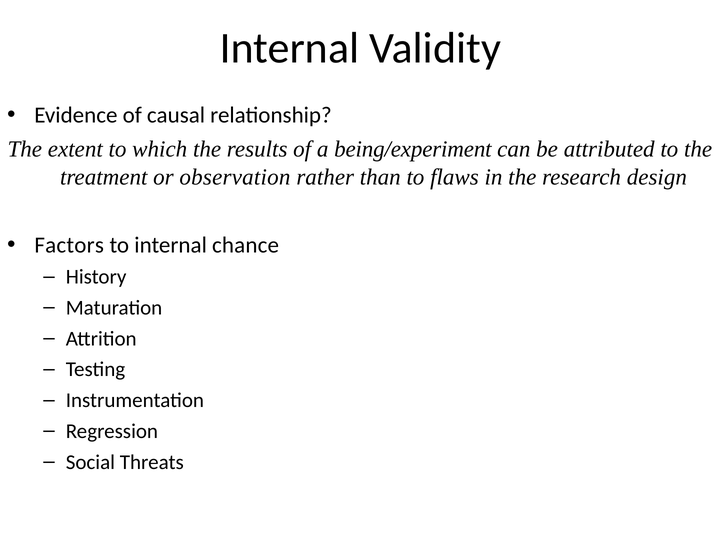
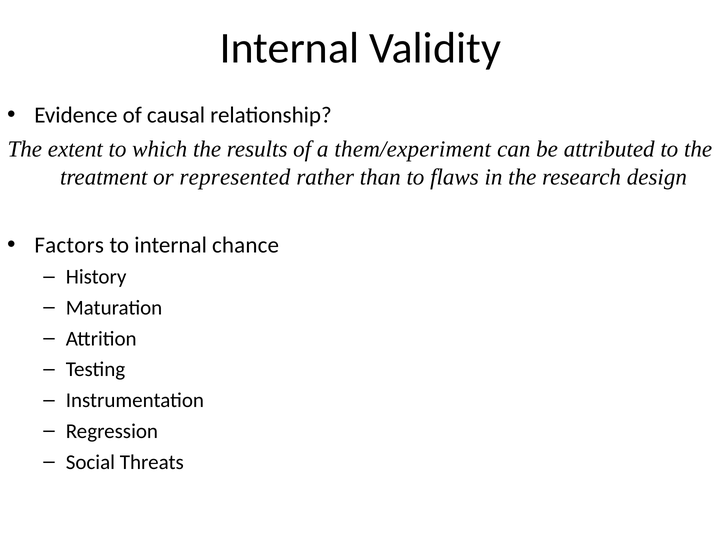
being/experiment: being/experiment -> them/experiment (413, 149)
observation: observation -> represented (235, 177)
